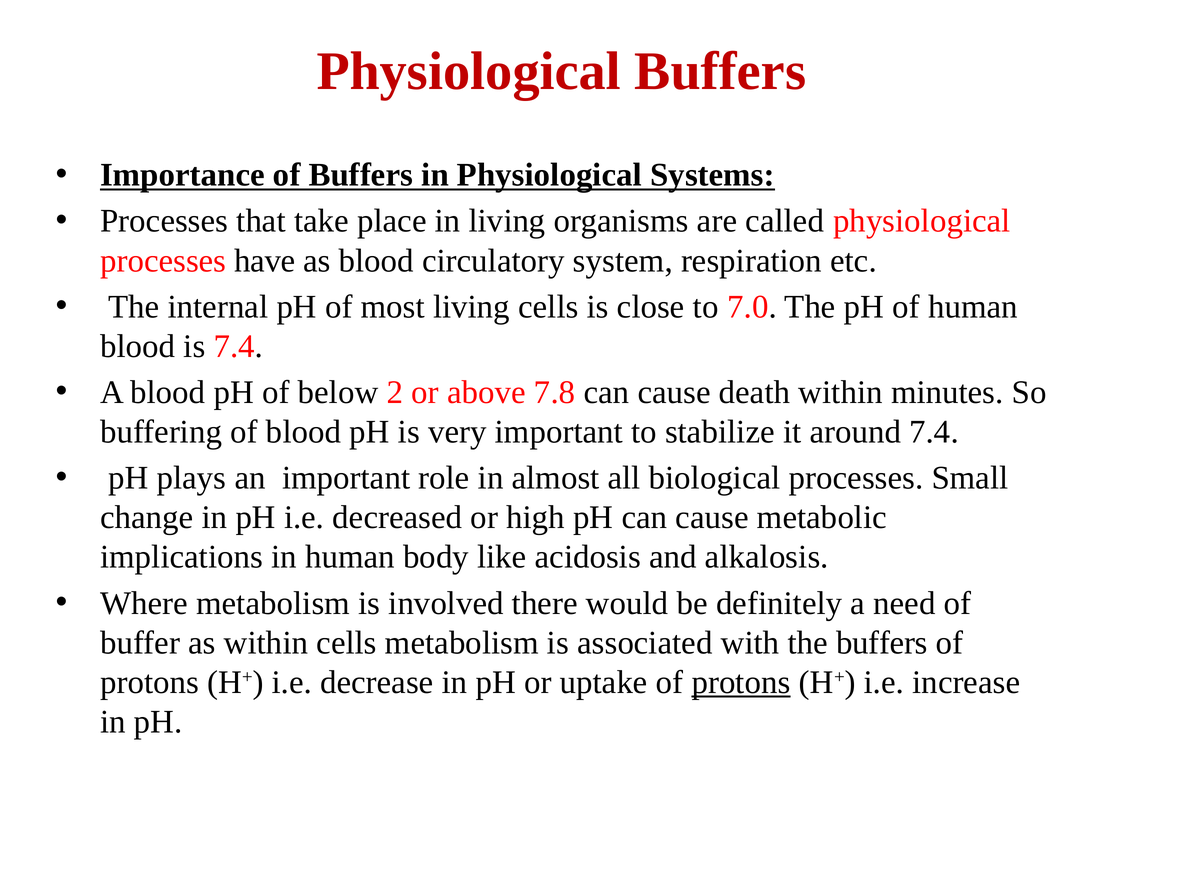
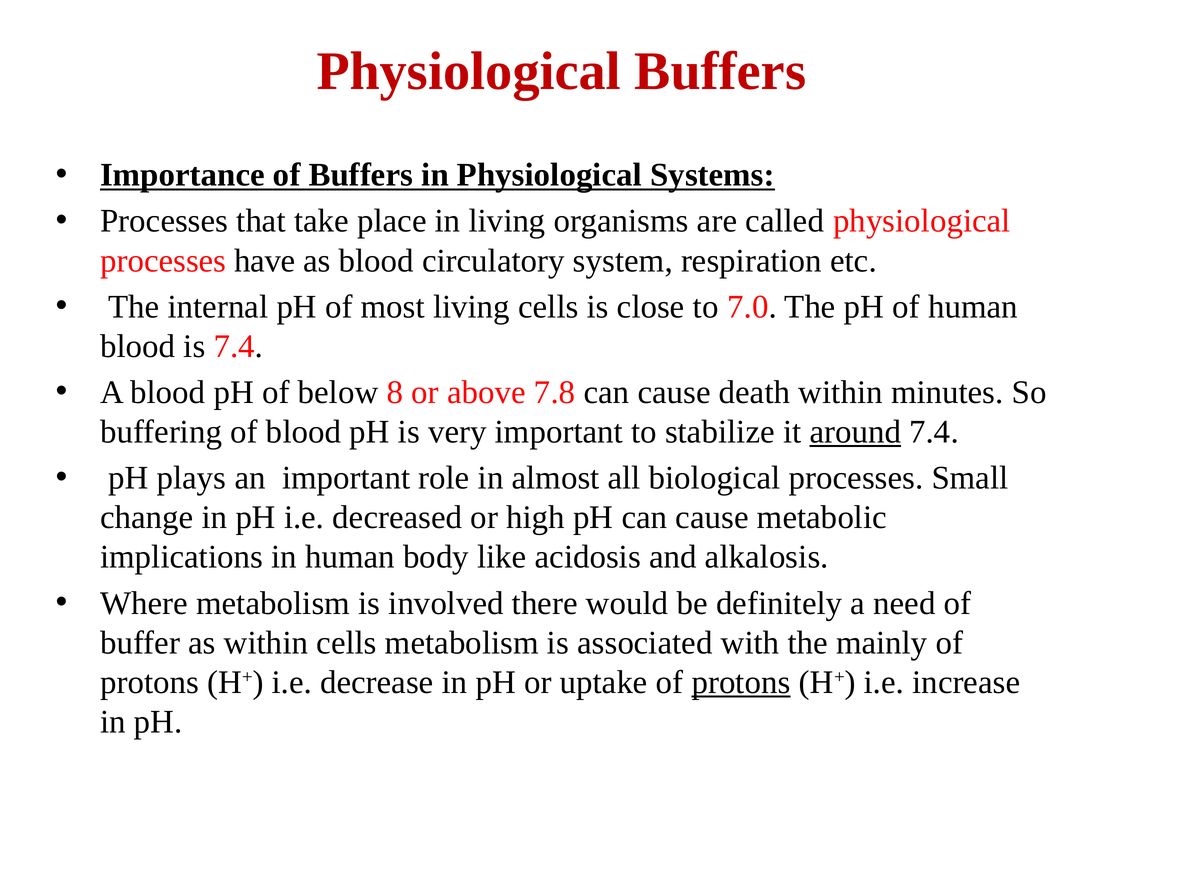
2: 2 -> 8 (395, 392)
around underline: none -> present (855, 432)
the buffers: buffers -> mainly (882, 643)
